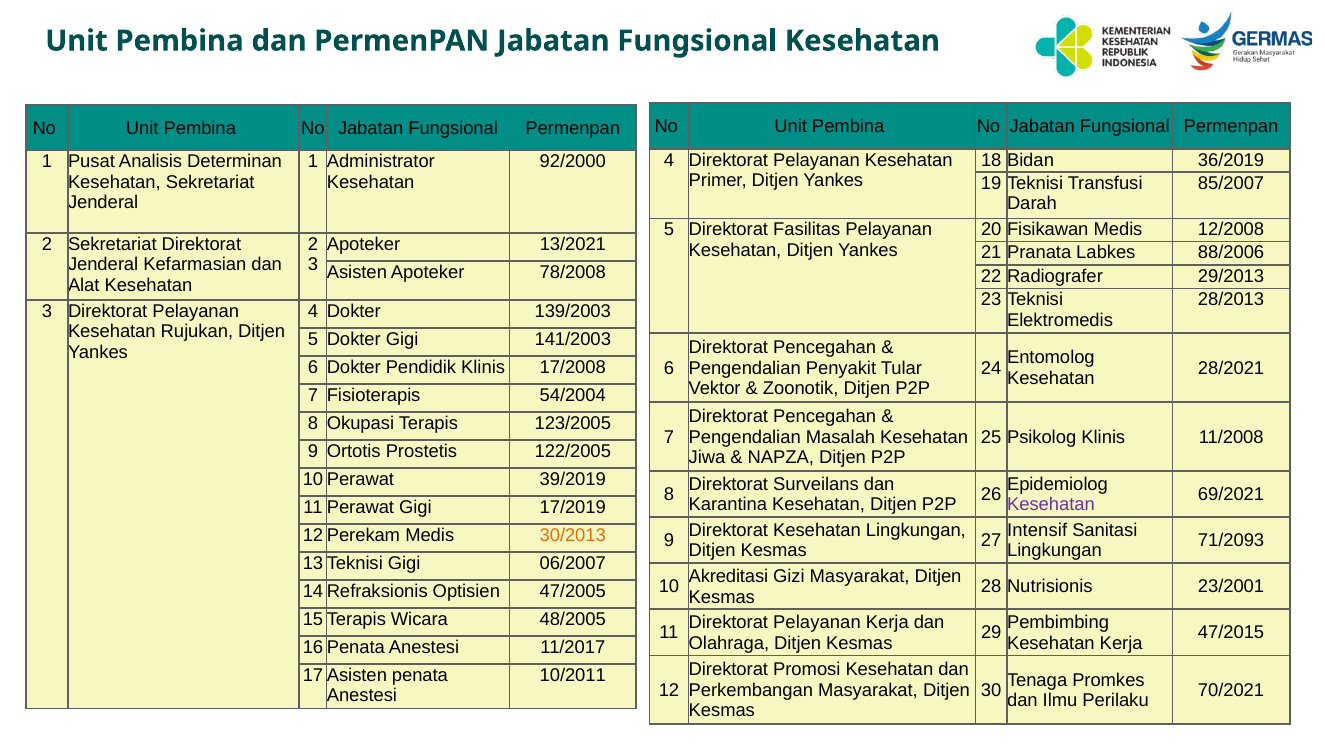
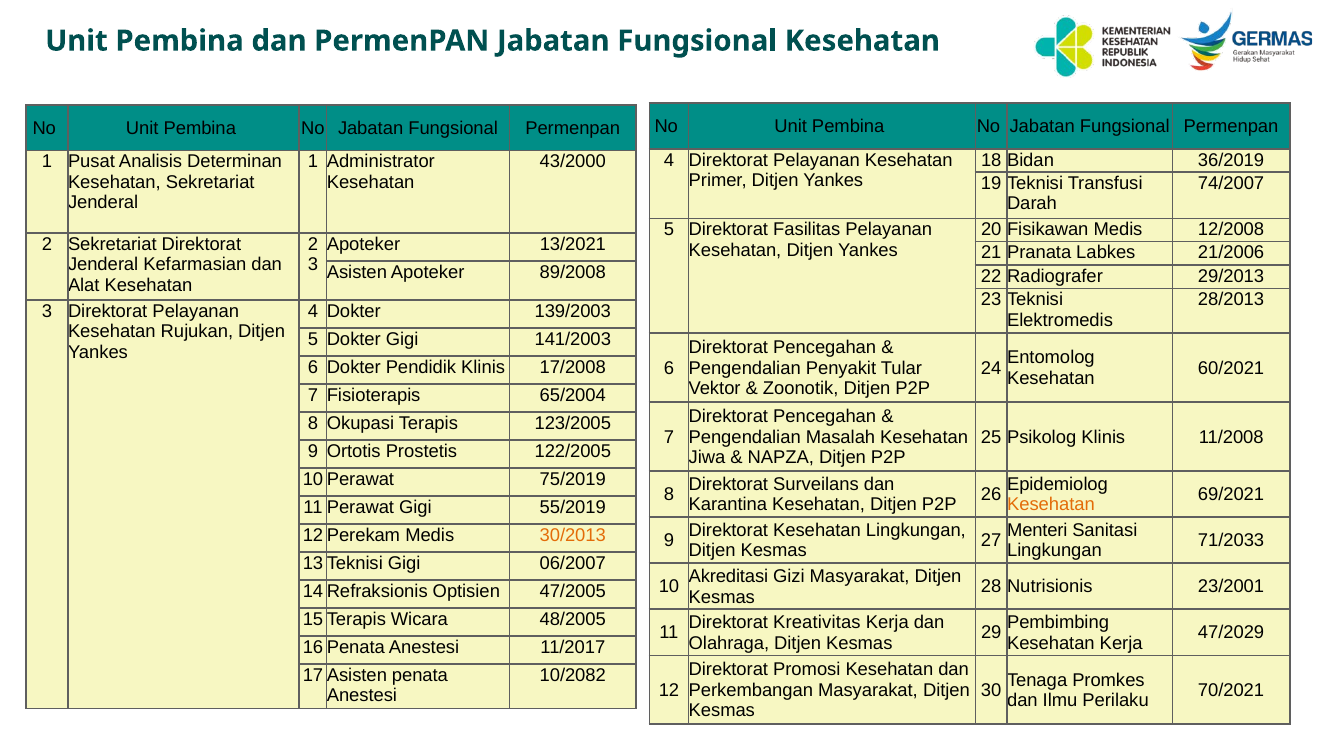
92/2000: 92/2000 -> 43/2000 (573, 162)
85/2007: 85/2007 -> 74/2007 (1231, 183)
88/2006: 88/2006 -> 21/2006 (1231, 253)
78/2008: 78/2008 -> 89/2008 (573, 272)
28/2021: 28/2021 -> 60/2021 (1231, 368)
54/2004: 54/2004 -> 65/2004 (573, 395)
39/2019: 39/2019 -> 75/2019 (573, 479)
Kesehatan colour: purple -> orange (1051, 504)
17/2019: 17/2019 -> 55/2019 (573, 507)
Intensif: Intensif -> Menteri (1037, 530)
71/2093: 71/2093 -> 71/2033 (1231, 540)
Pelayanan: Pelayanan -> Kreativitas (817, 622)
47/2015: 47/2015 -> 47/2029 (1231, 632)
10/2011: 10/2011 -> 10/2082 (573, 674)
